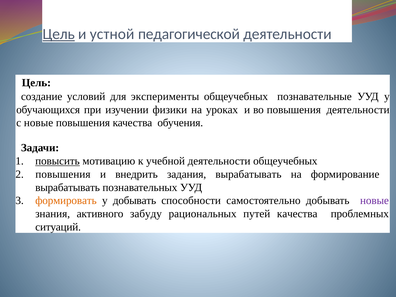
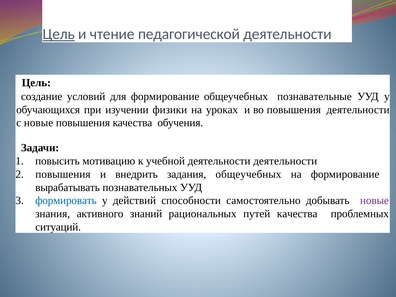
устной: устной -> чтение (112, 34)
для эксперименты: эксперименты -> формирование (165, 96)
повысить underline: present -> none (57, 161)
деятельности общеучебных: общеучебных -> деятельности (285, 161)
задания вырабатывать: вырабатывать -> общеучебных (248, 174)
формировать colour: orange -> blue (66, 201)
у добывать: добывать -> действий (134, 201)
забуду: забуду -> знаний (146, 214)
